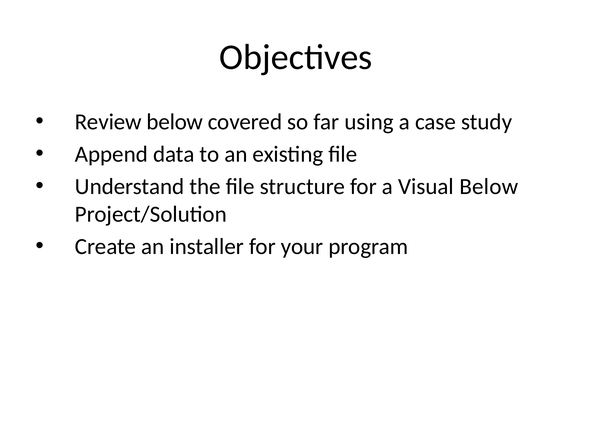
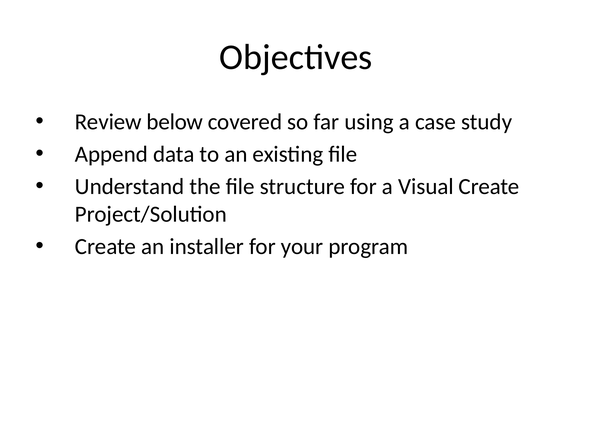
Visual Below: Below -> Create (489, 187)
